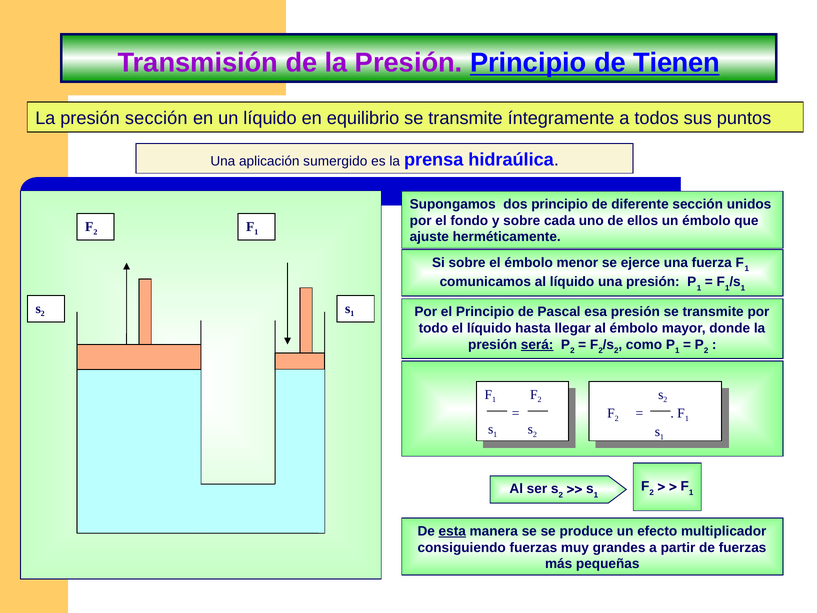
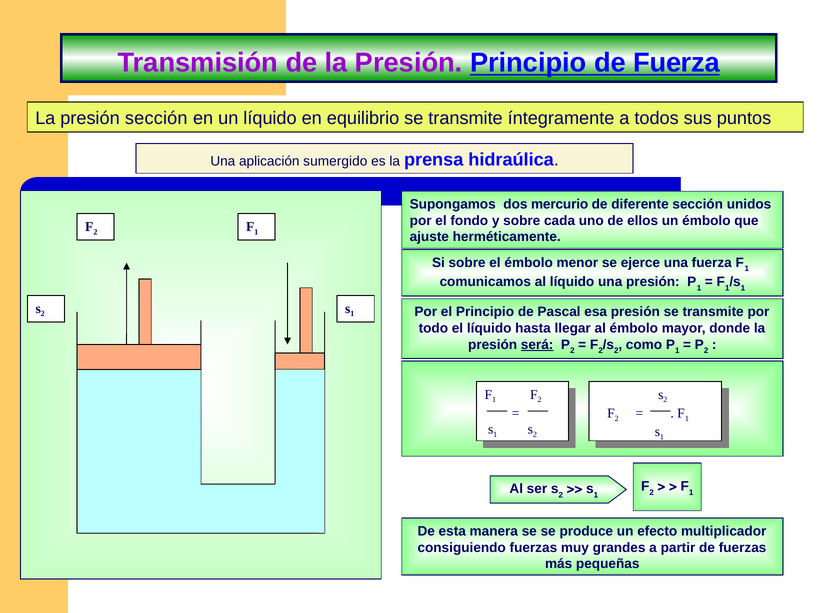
de Tienen: Tienen -> Fuerza (677, 63)
dos principio: principio -> mercurio (560, 204)
esta underline: present -> none (452, 531)
